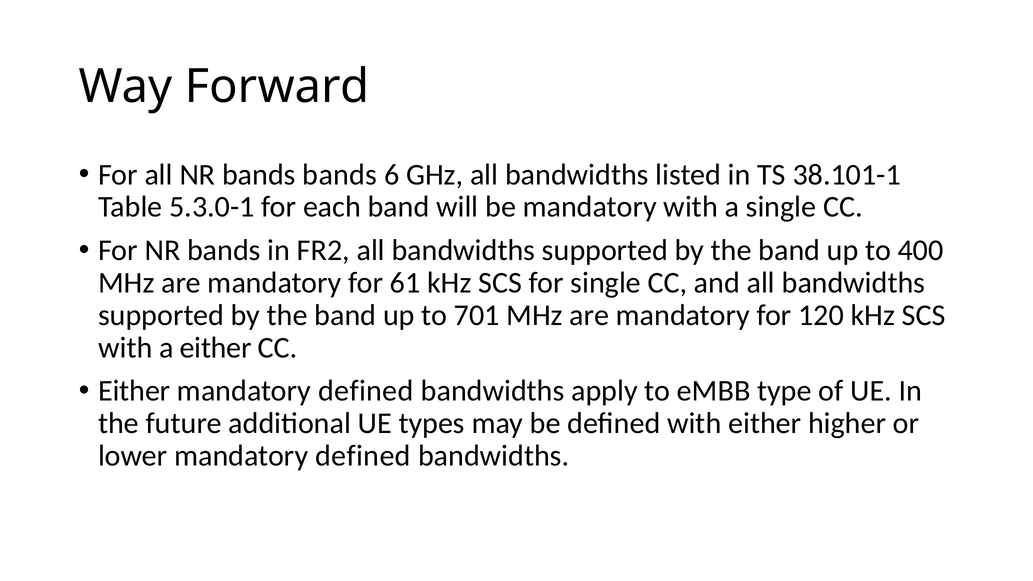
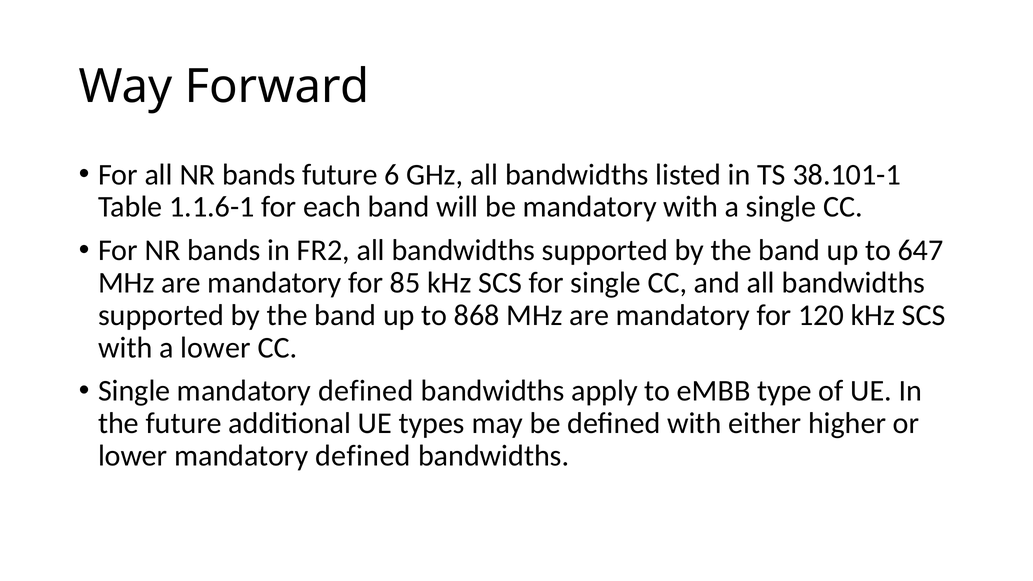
bands bands: bands -> future (340, 175)
5.3.0-1: 5.3.0-1 -> 1.1.6-1 (212, 207)
400: 400 -> 647 (921, 250)
61: 61 -> 85 (405, 283)
701: 701 -> 868 (477, 315)
a either: either -> lower (215, 348)
Either: Either -> Single (134, 391)
